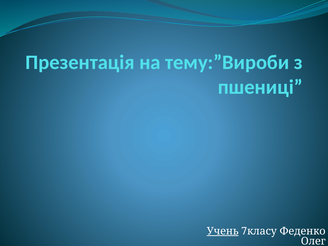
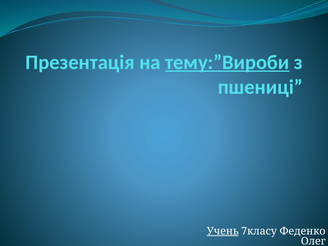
тему:”Вироби underline: none -> present (227, 62)
